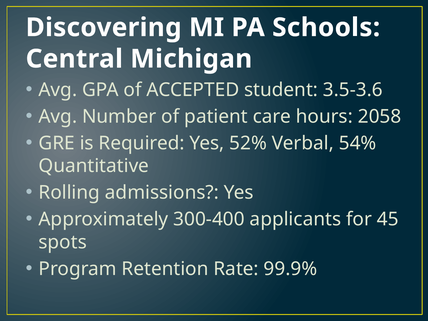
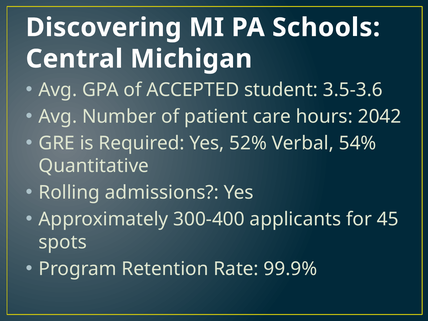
2058: 2058 -> 2042 (380, 116)
